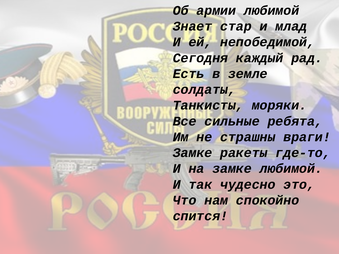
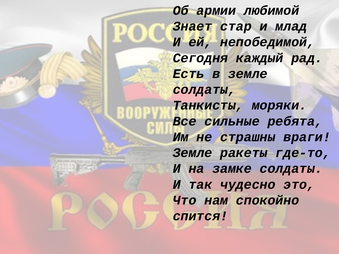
Замке: Замке -> Земле (193, 153)
замке любимой: любимой -> солдаты (291, 169)
